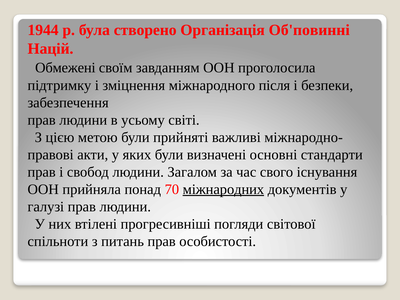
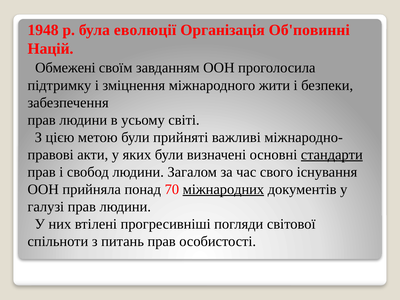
1944: 1944 -> 1948 (43, 30)
створено: створено -> еволюції (145, 30)
після: після -> жити (274, 85)
стандарти underline: none -> present (332, 155)
